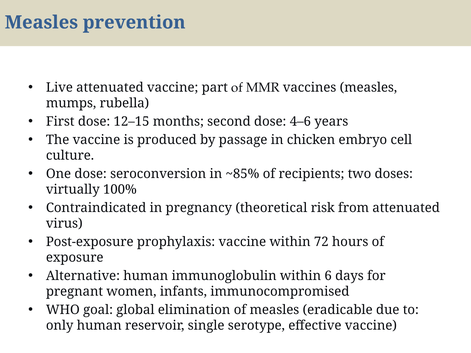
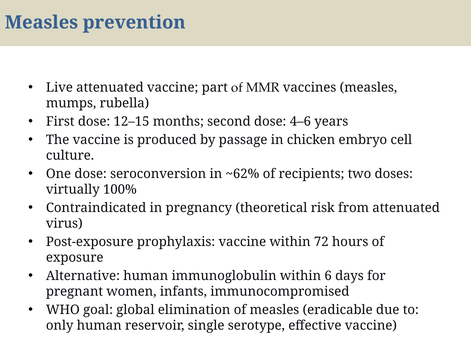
~85%: ~85% -> ~62% (242, 174)
